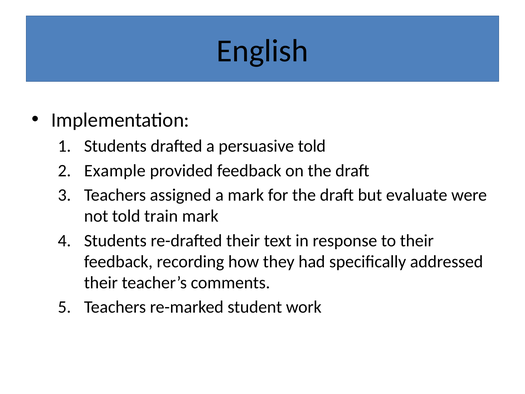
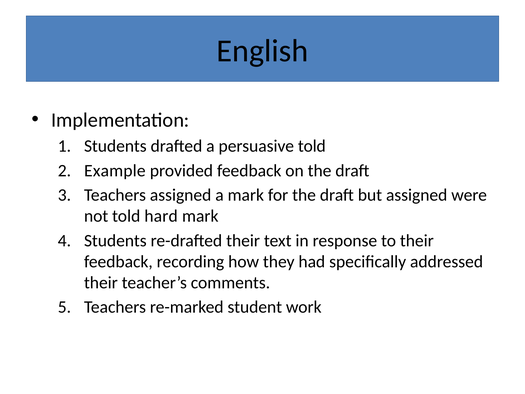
but evaluate: evaluate -> assigned (417, 195)
train: train -> hard (161, 216)
